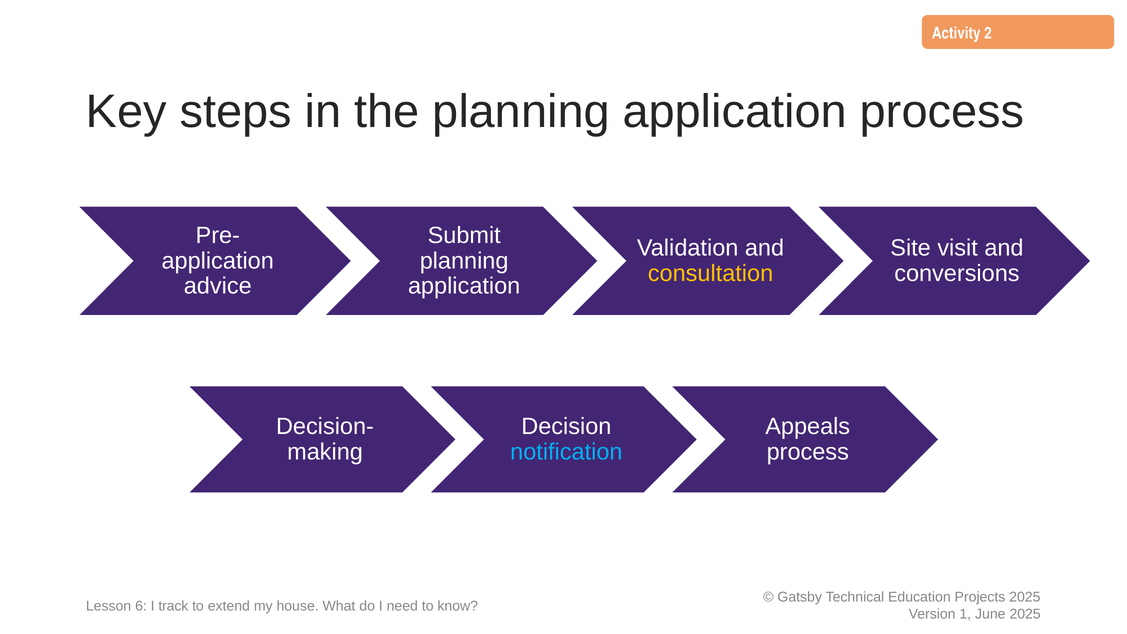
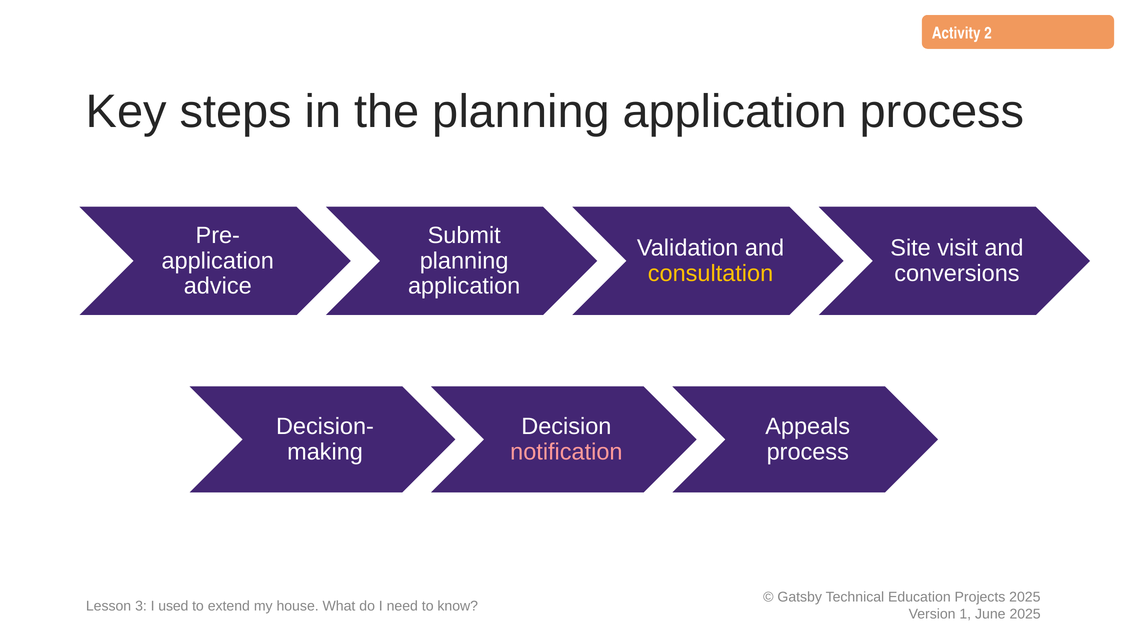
notification colour: light blue -> pink (566, 452)
6: 6 -> 3 (141, 606)
track: track -> used (173, 606)
